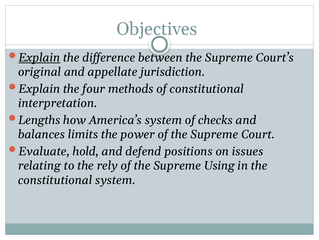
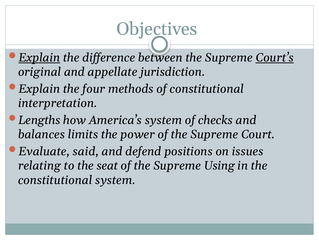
Court’s underline: none -> present (275, 57)
hold: hold -> said (86, 151)
rely: rely -> seat (107, 165)
